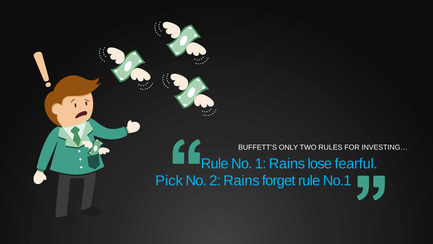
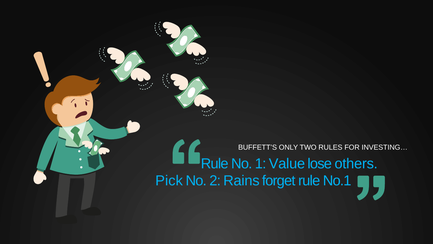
1 Rains: Rains -> Value (287, 164)
fearful: fearful -> others (356, 164)
